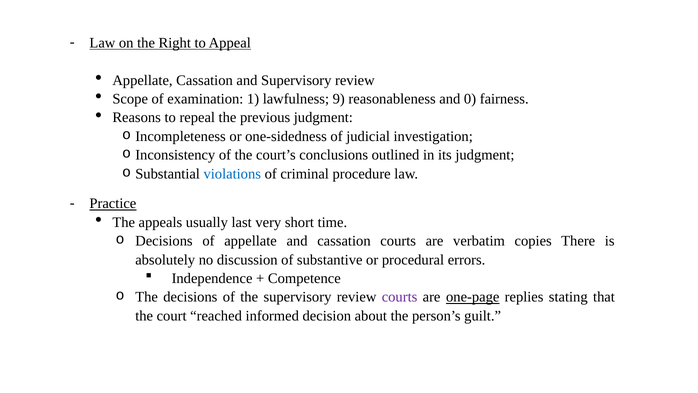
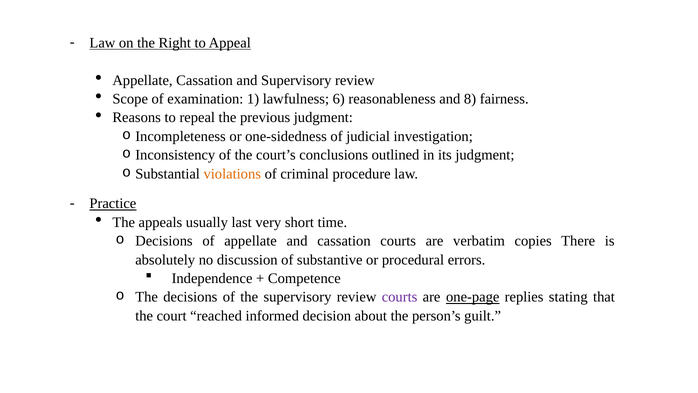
9: 9 -> 6 (339, 99)
0: 0 -> 8 (470, 99)
violations colour: blue -> orange (232, 174)
